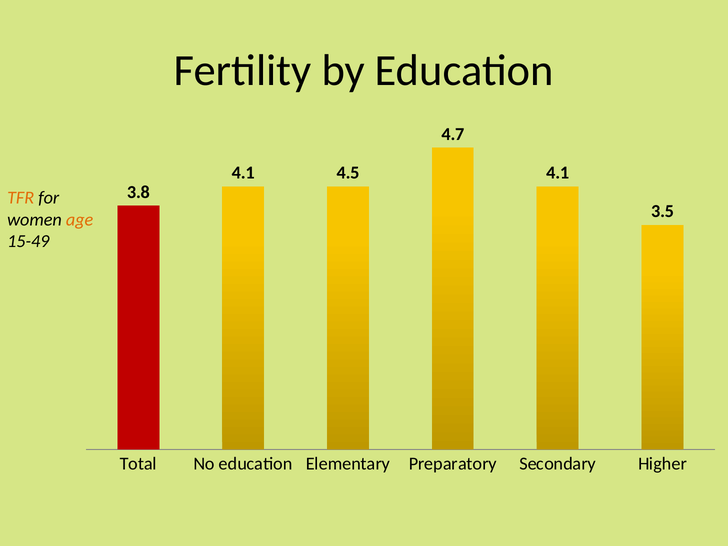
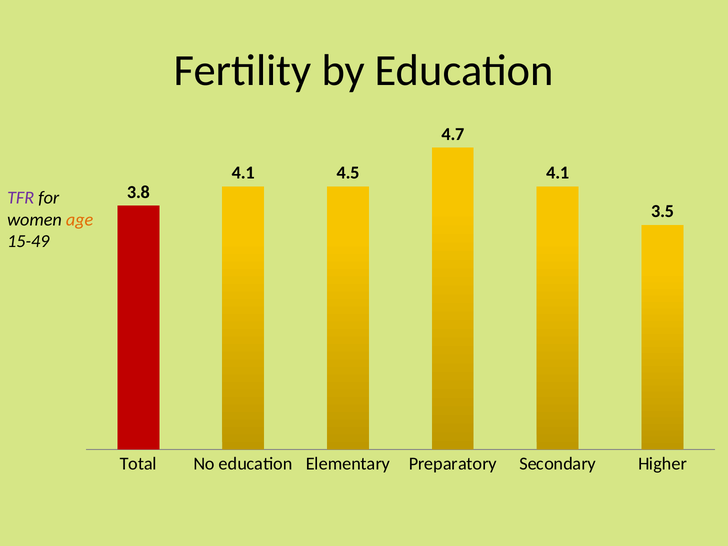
TFR colour: orange -> purple (21, 198)
